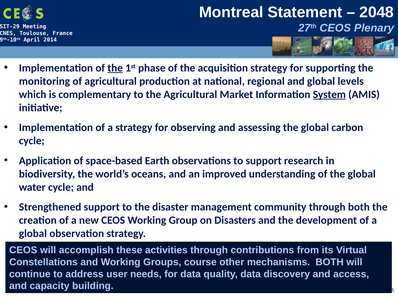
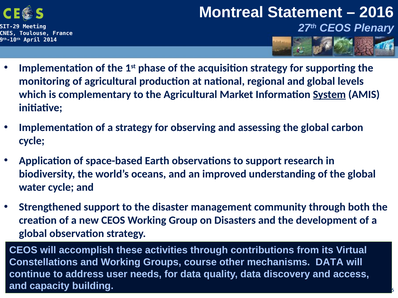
2048: 2048 -> 2016 (377, 12)
the underline: present -> none (115, 68)
mechanisms BOTH: BOTH -> DATA (330, 263)
